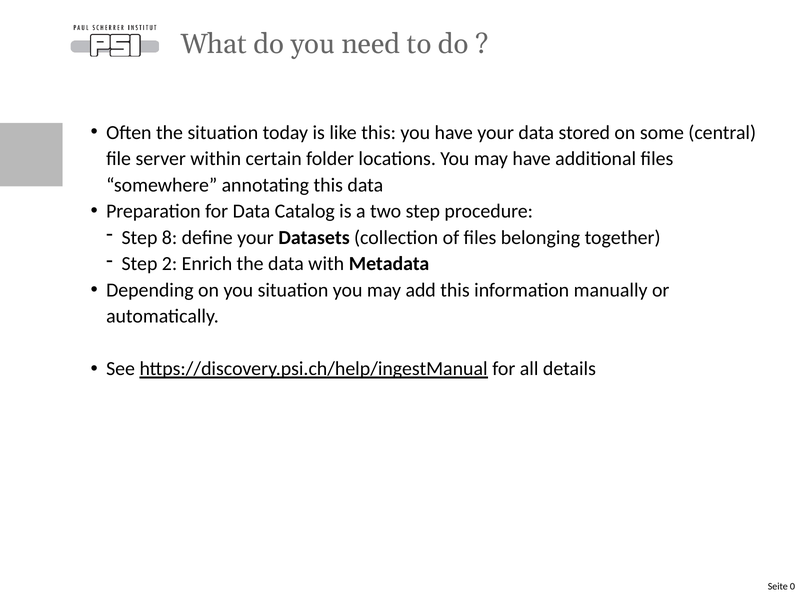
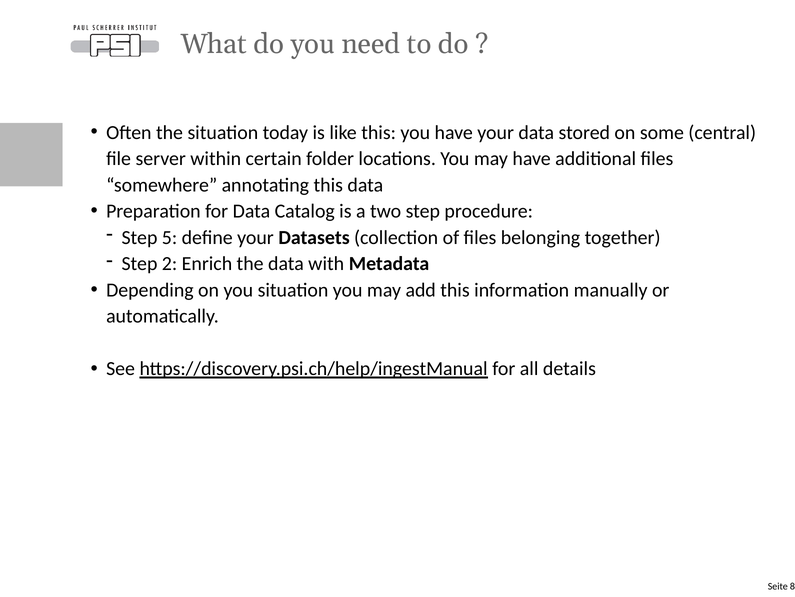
8: 8 -> 5 (170, 237)
0: 0 -> 8 (792, 586)
